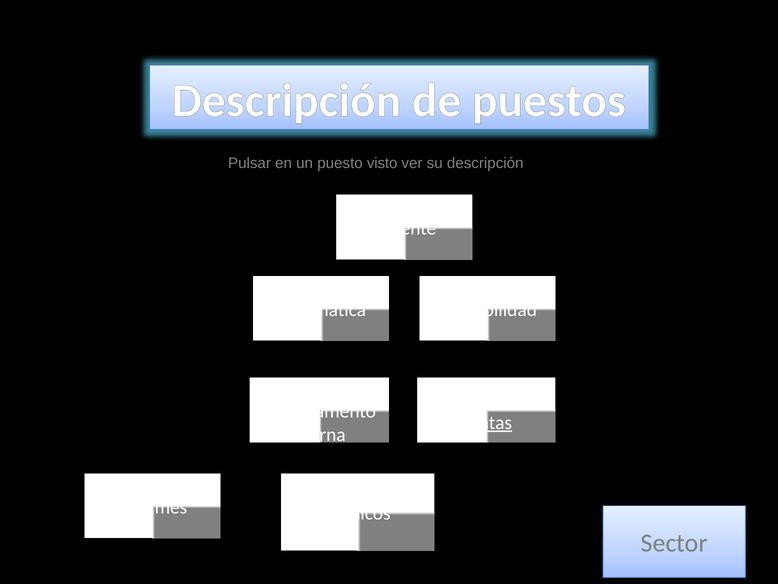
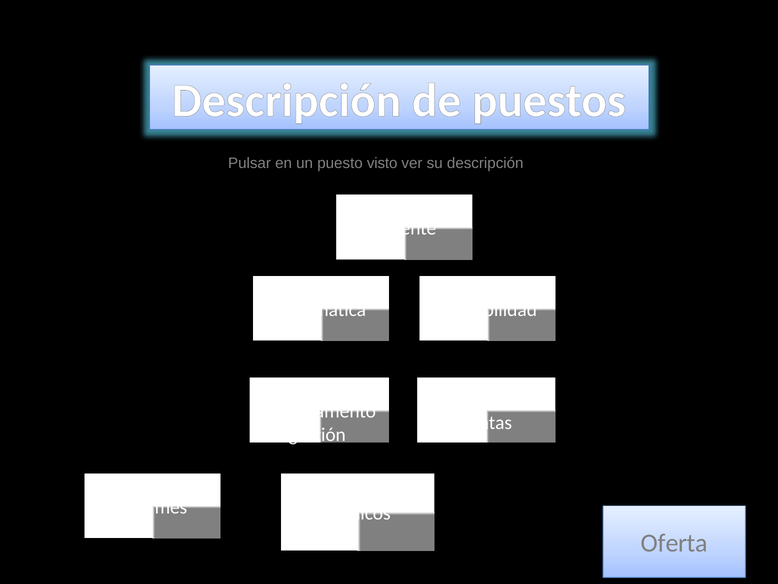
ventas underline: present -> none (486, 423)
interna: interna -> gestión (317, 434)
Sector: Sector -> Oferta (674, 543)
